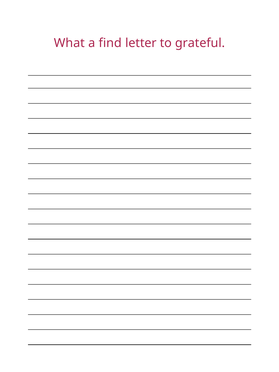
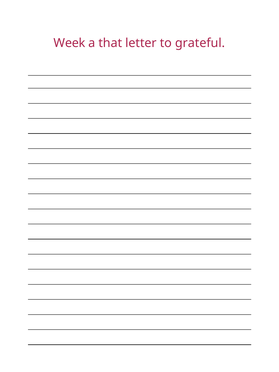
What: What -> Week (69, 43)
find: find -> that (110, 43)
